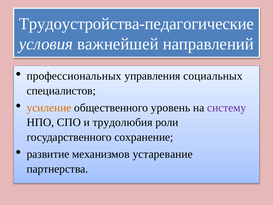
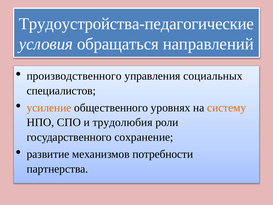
важнейшей: важнейшей -> обращаться (118, 44)
профессиональных: профессиональных -> производственного (74, 76)
уровень: уровень -> уровнях (171, 108)
систему colour: purple -> orange (227, 108)
устаревание: устаревание -> потребности (163, 154)
